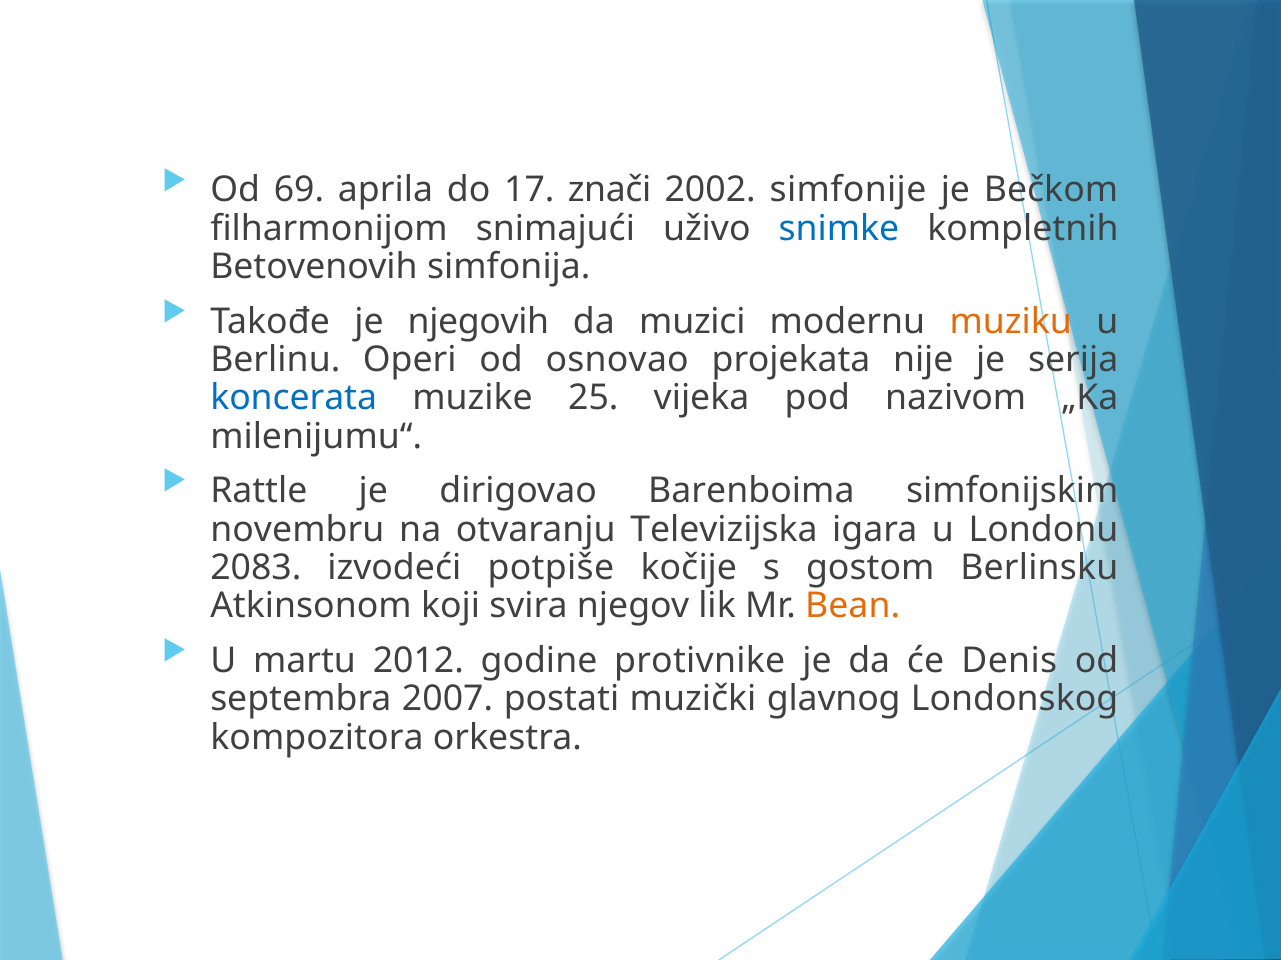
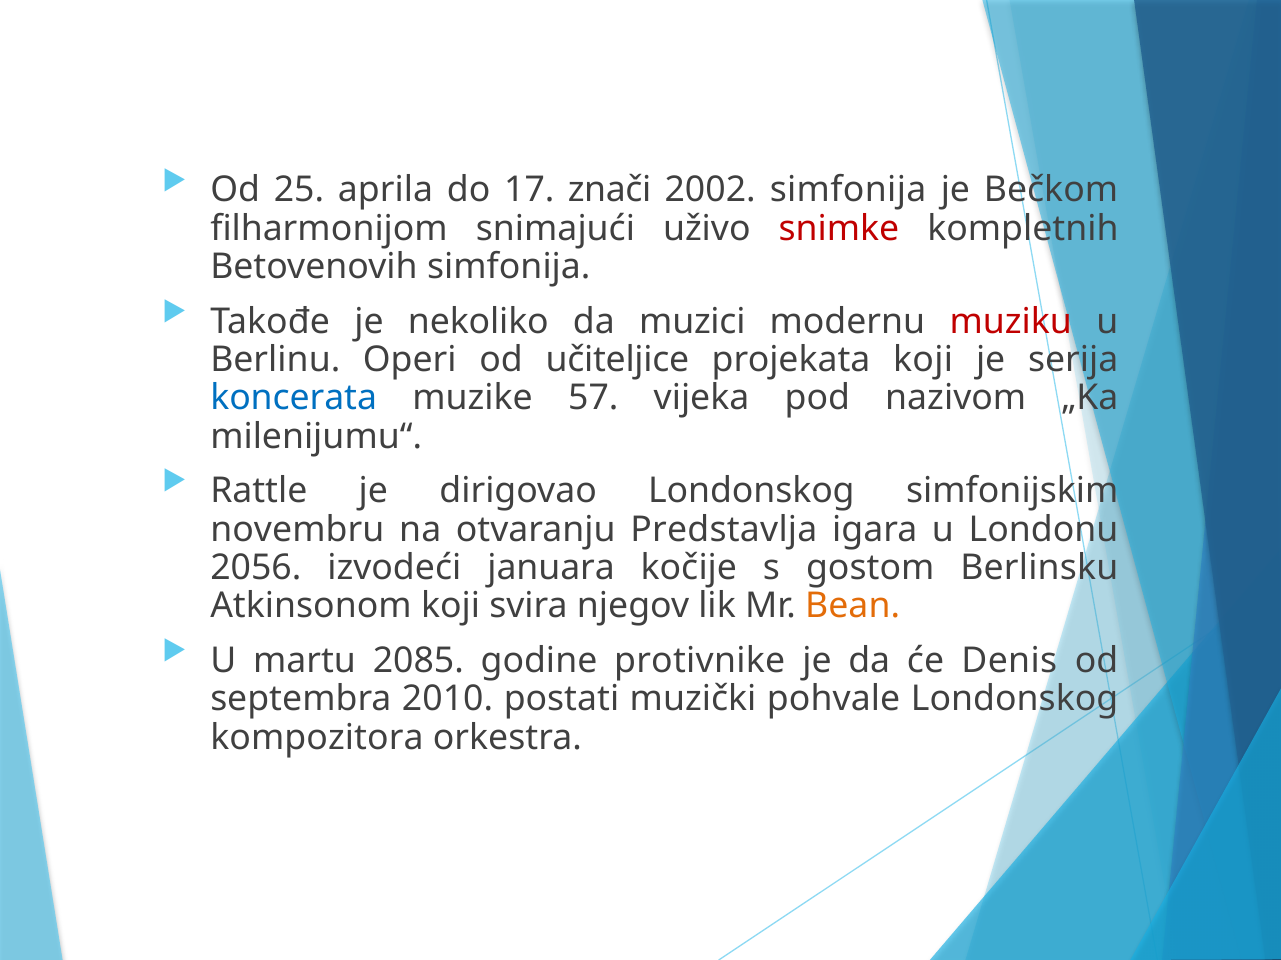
69: 69 -> 25 (299, 190)
2002 simfonije: simfonije -> simfonija (848, 190)
snimke colour: blue -> red (839, 229)
njegovih: njegovih -> nekoliko (478, 322)
muziku colour: orange -> red (1011, 322)
osnovao: osnovao -> učiteljice (617, 360)
projekata nije: nije -> koji (923, 360)
25: 25 -> 57 (593, 399)
dirigovao Barenboima: Barenboima -> Londonskog (751, 491)
Televizijska: Televizijska -> Predstavlja (724, 530)
2083: 2083 -> 2056 (256, 568)
potpiše: potpiše -> januara (551, 568)
2012: 2012 -> 2085 (418, 661)
2007: 2007 -> 2010 (448, 700)
glavnog: glavnog -> pohvale (834, 700)
